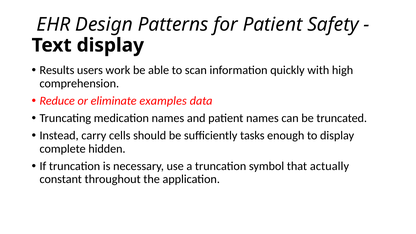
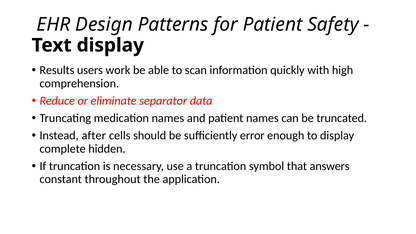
examples: examples -> separator (163, 101)
carry: carry -> after (94, 136)
tasks: tasks -> error (252, 136)
actually: actually -> answers (330, 166)
